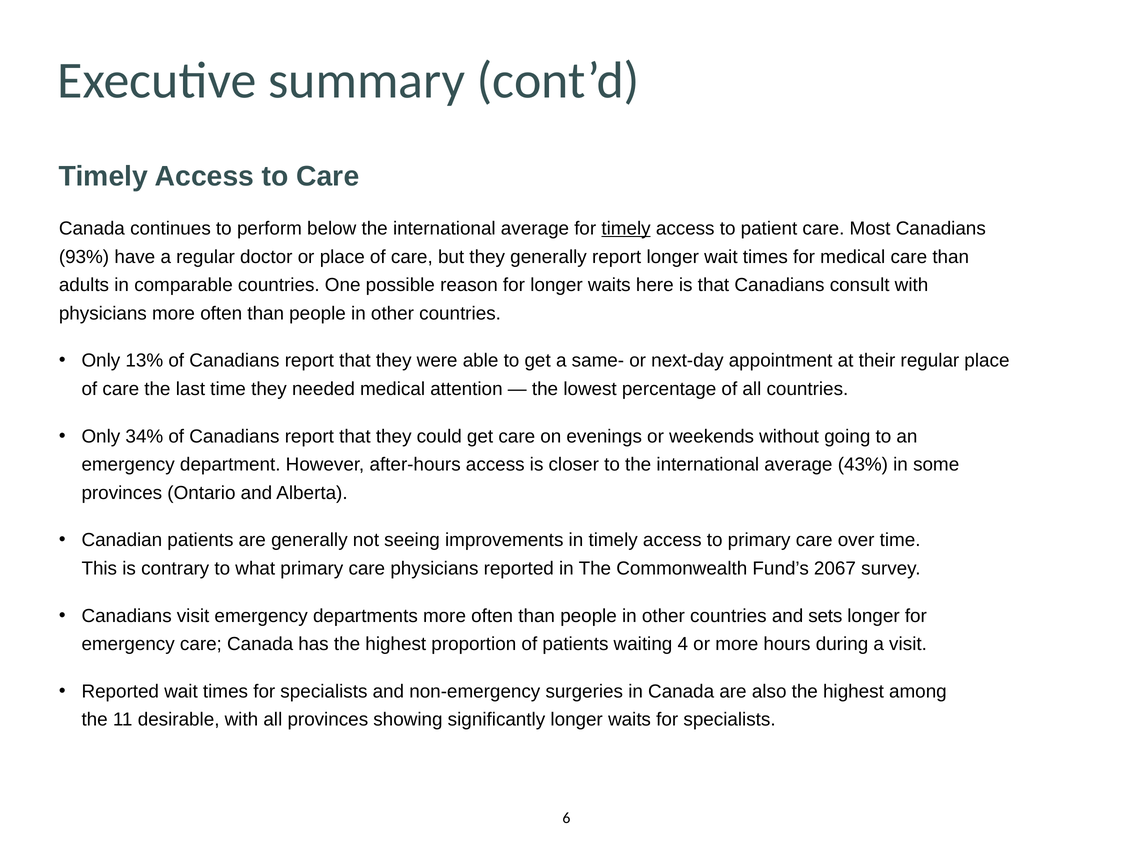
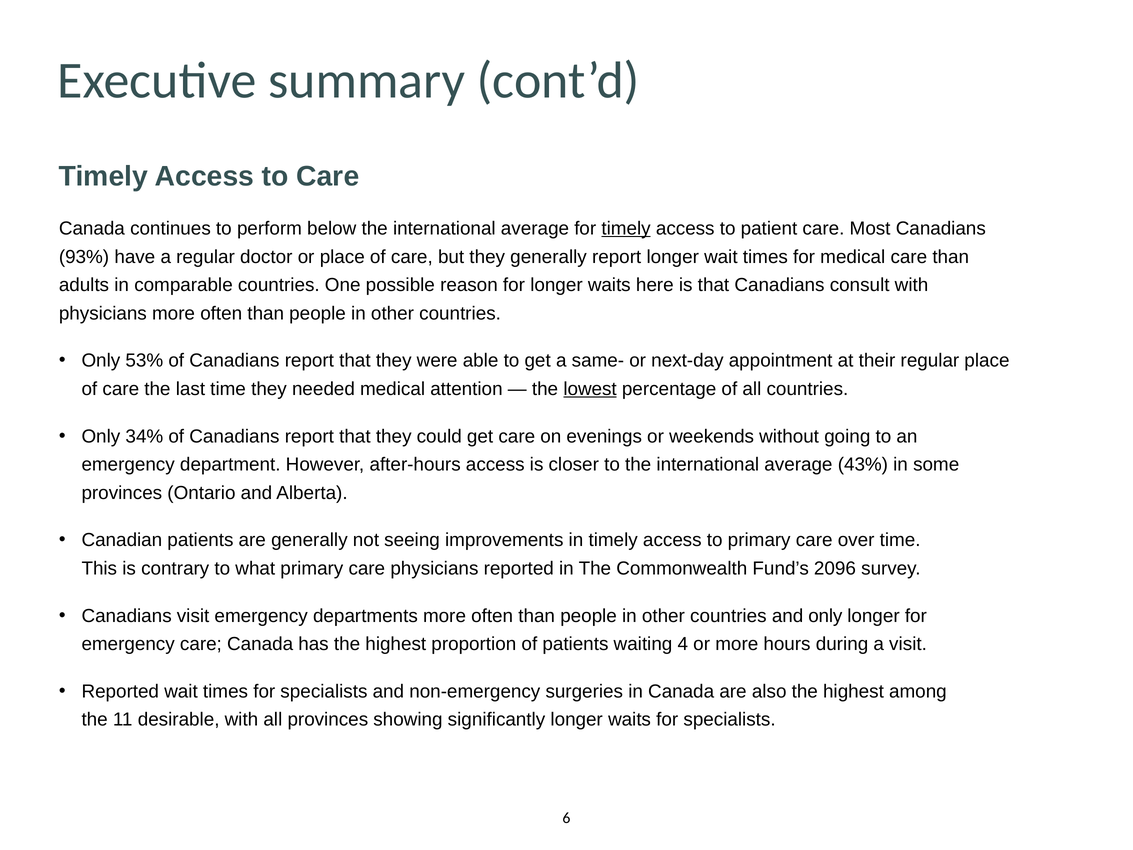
13%: 13% -> 53% (144, 361)
lowest underline: none -> present (590, 389)
2067: 2067 -> 2096 (835, 568)
and sets: sets -> only (825, 616)
